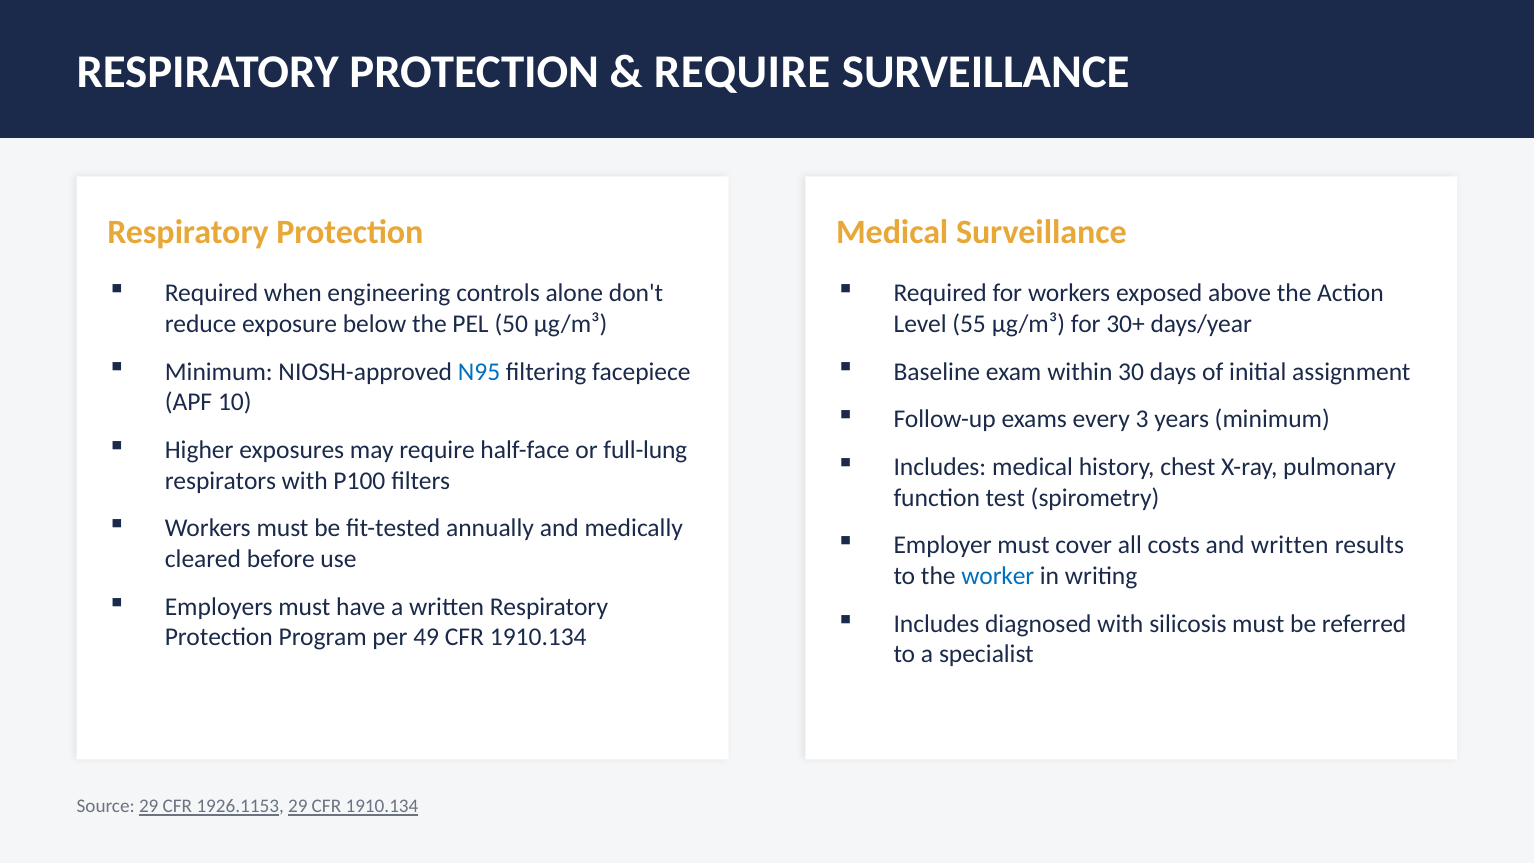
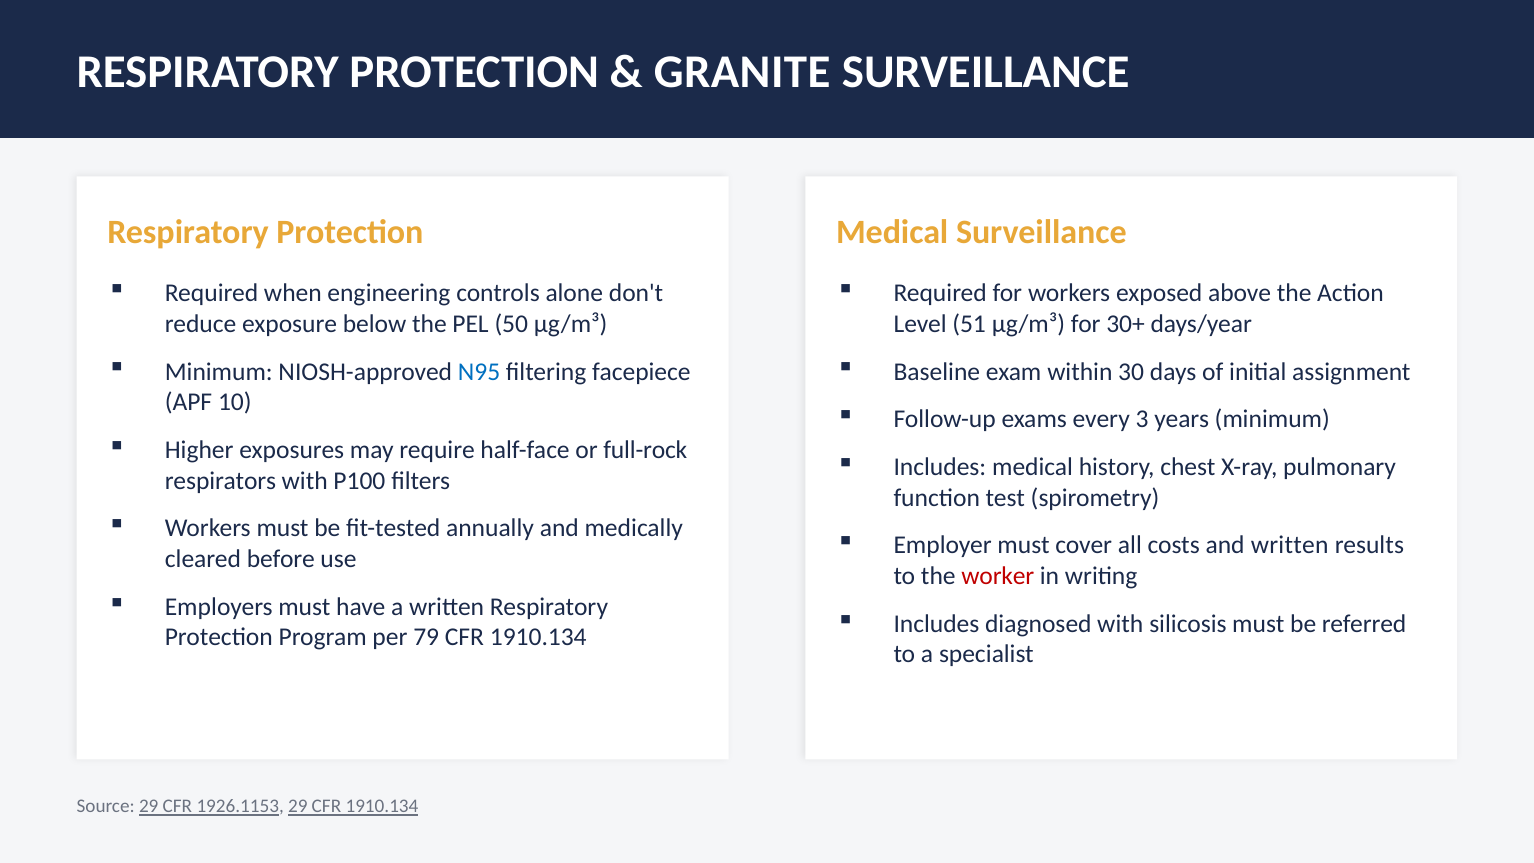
REQUIRE: REQUIRE -> GRANITE (742, 72)
55: 55 -> 51 (969, 324)
full-lung: full-lung -> full-rock (645, 450)
worker colour: blue -> red (998, 576)
49: 49 -> 79 (426, 637)
